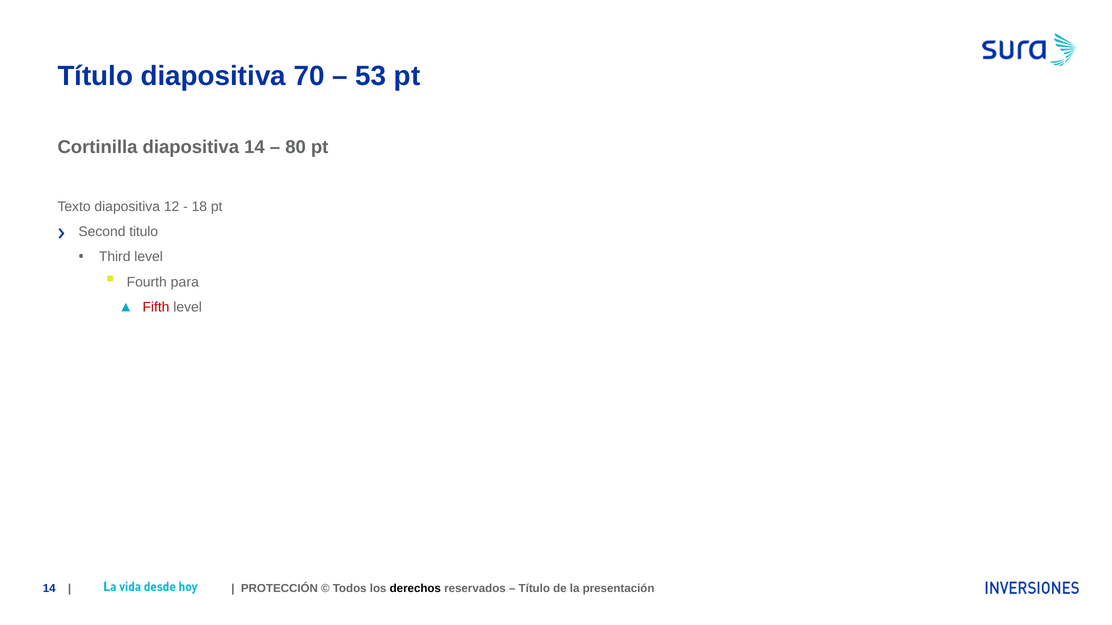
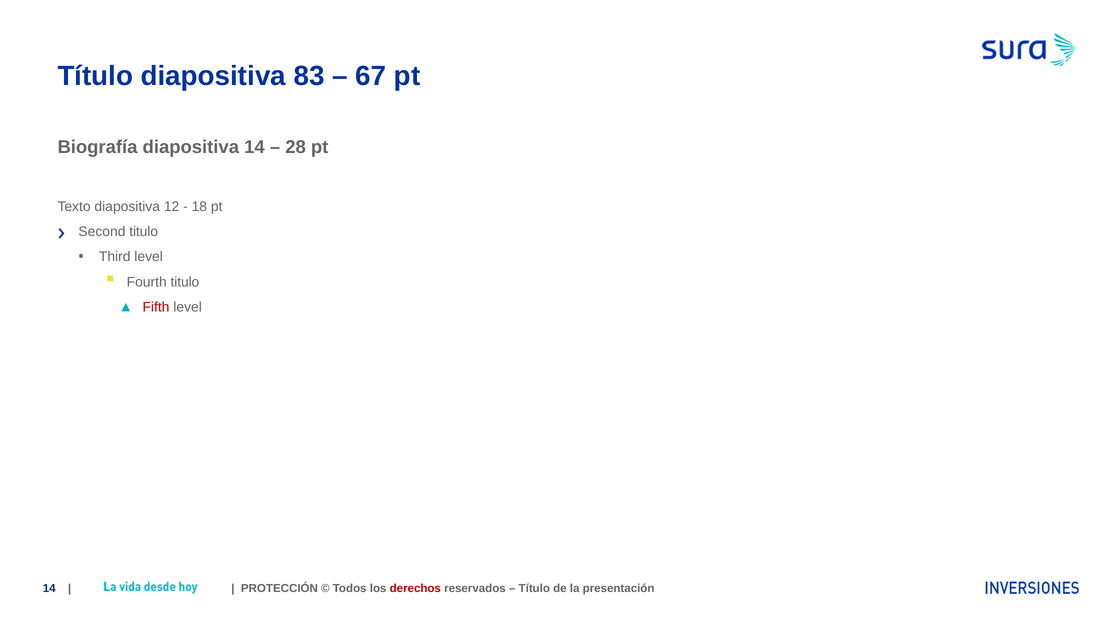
70: 70 -> 83 (309, 76)
53: 53 -> 67 (371, 76)
Cortinilla: Cortinilla -> Biografía (97, 147)
80: 80 -> 28 (296, 147)
Fourth para: para -> titulo (185, 282)
derechos colour: black -> red (415, 589)
